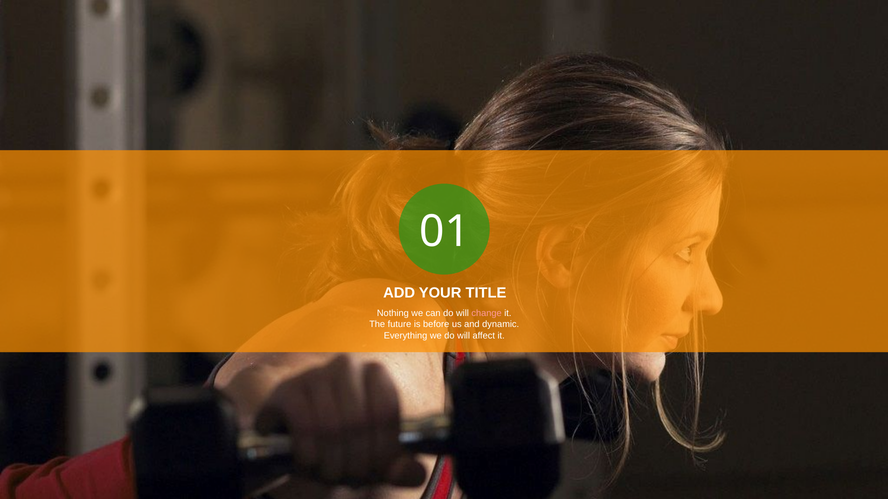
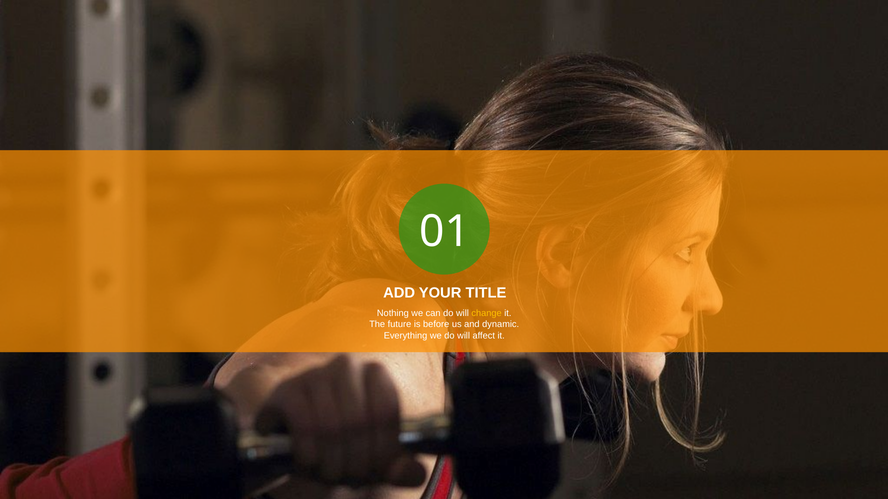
change colour: pink -> yellow (487, 314)
